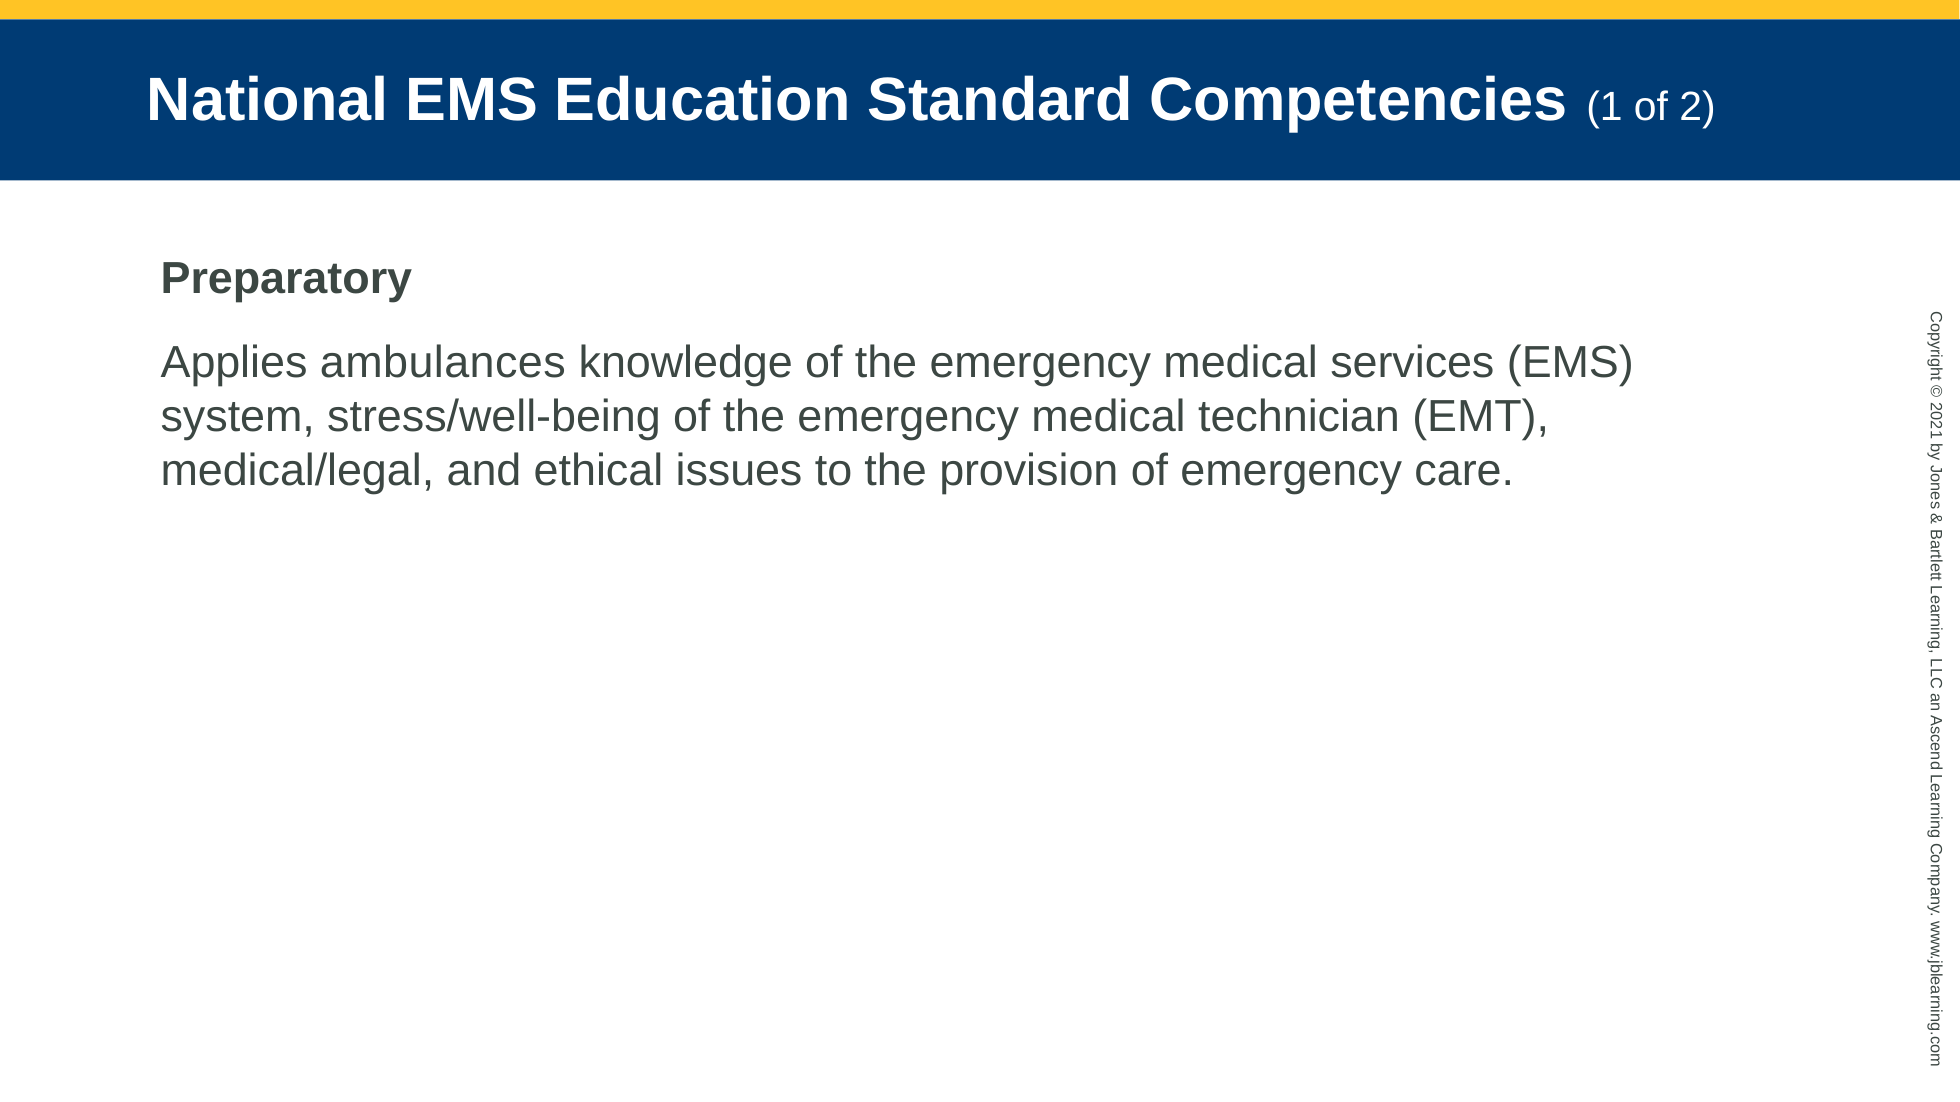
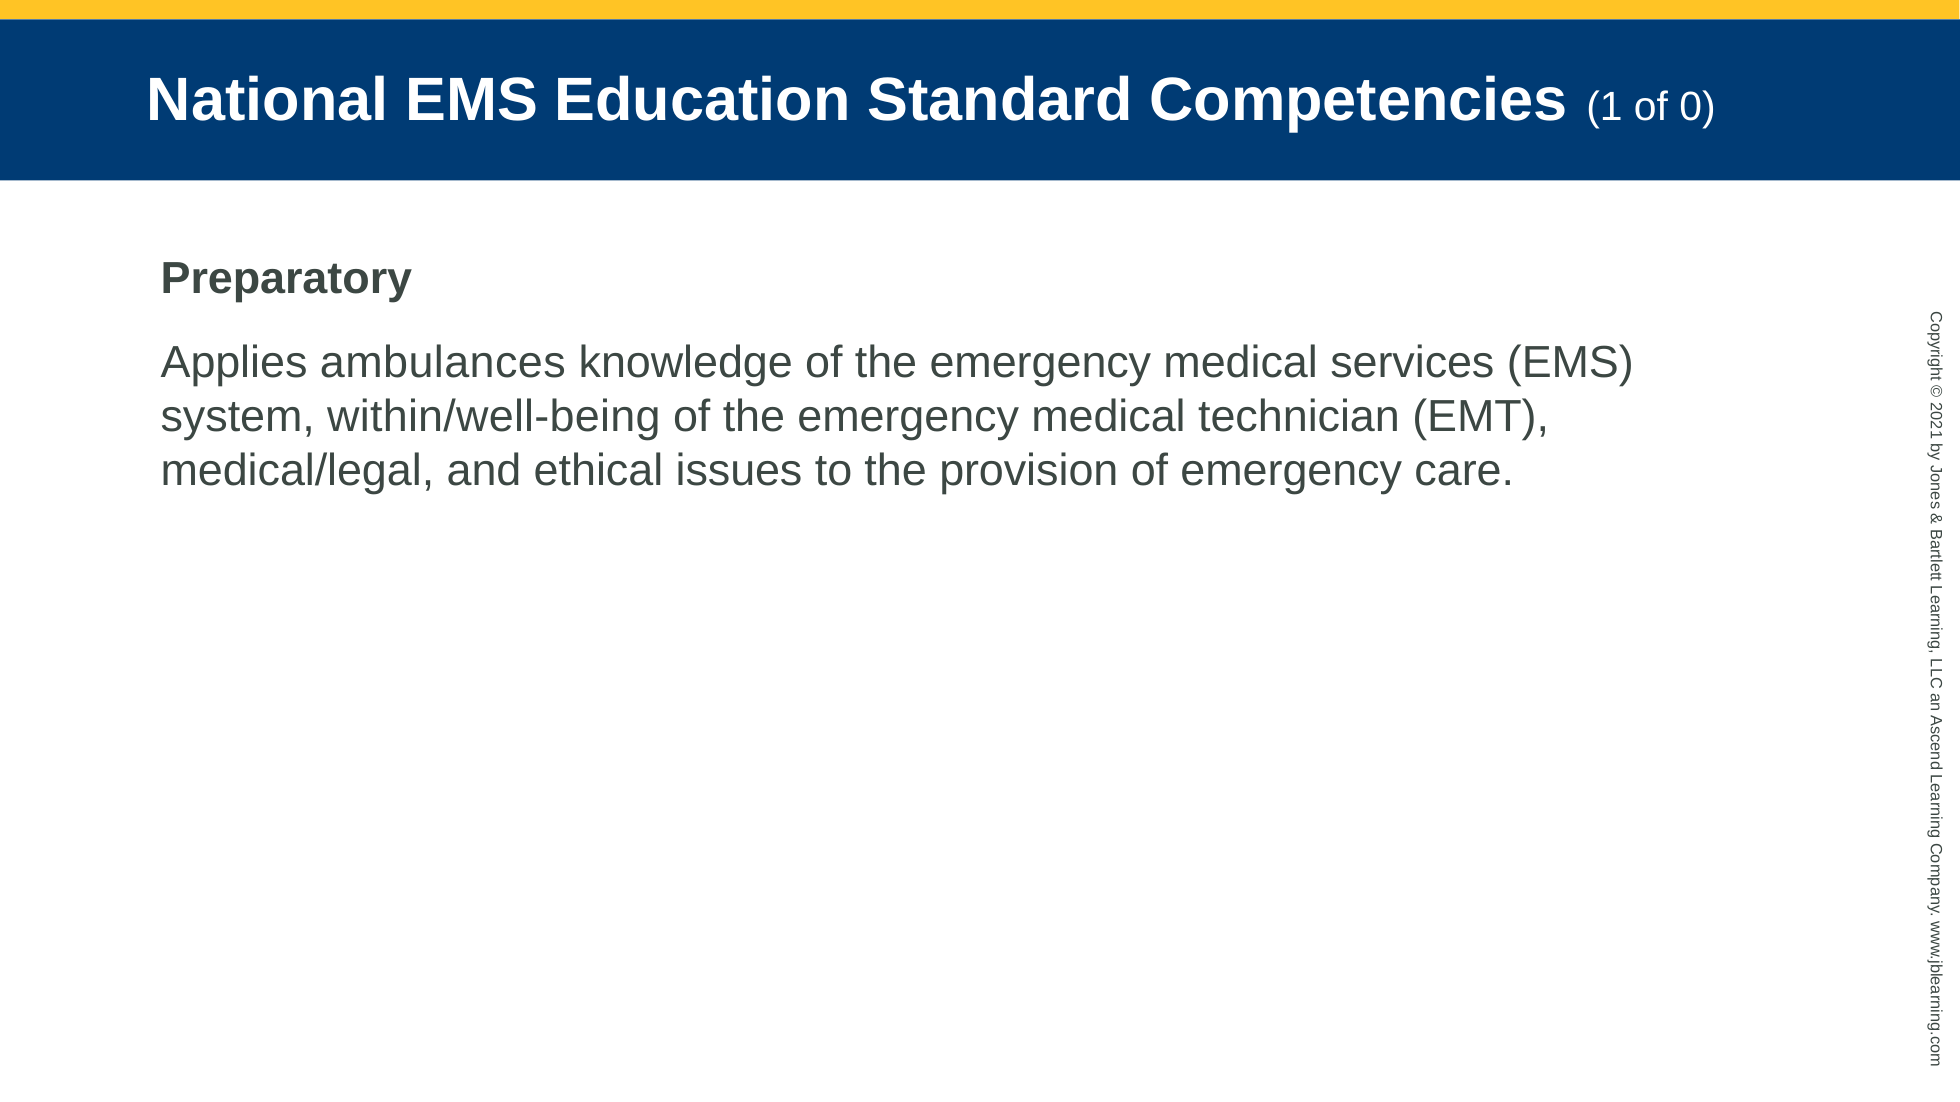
of 2: 2 -> 0 (1698, 107)
stress/well-being: stress/well-being -> within/well-being (494, 417)
